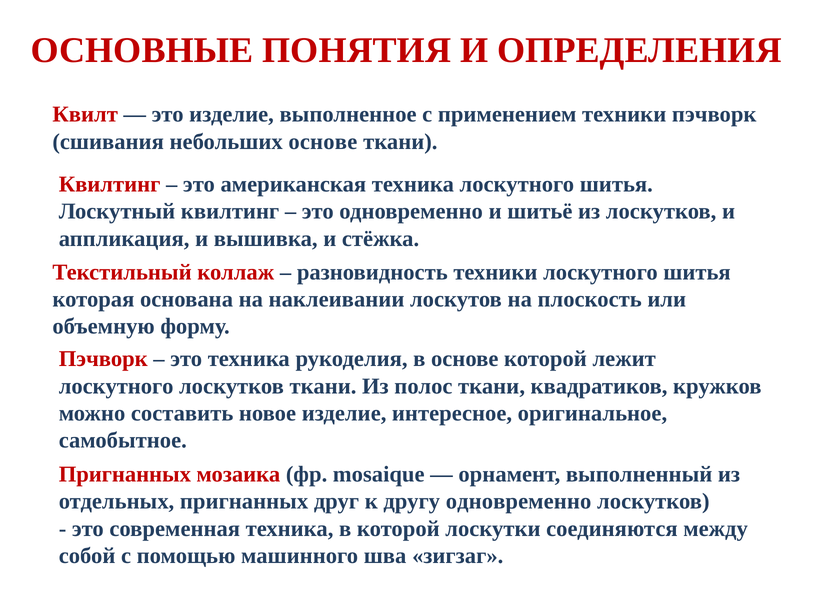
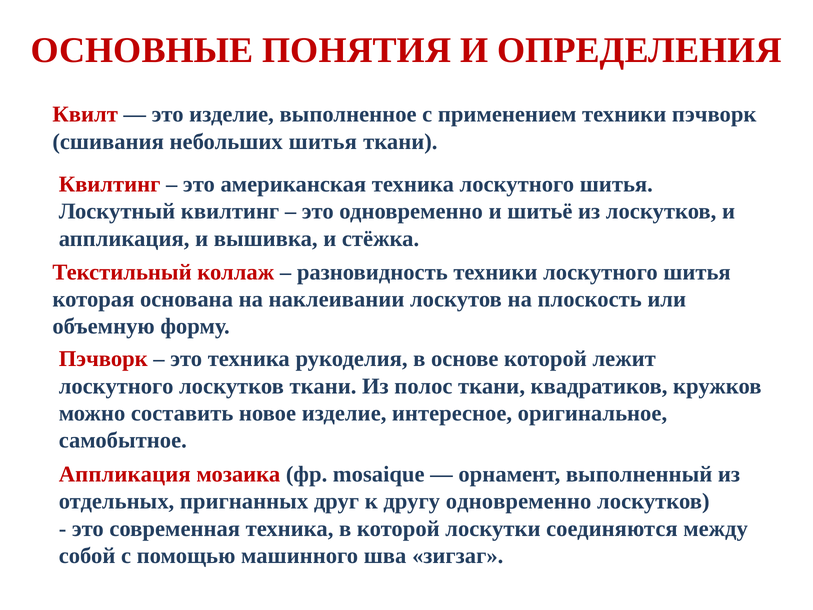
небольших основе: основе -> шитья (323, 142)
Пригнанных: Пригнанных -> Аппликация (125, 474)
